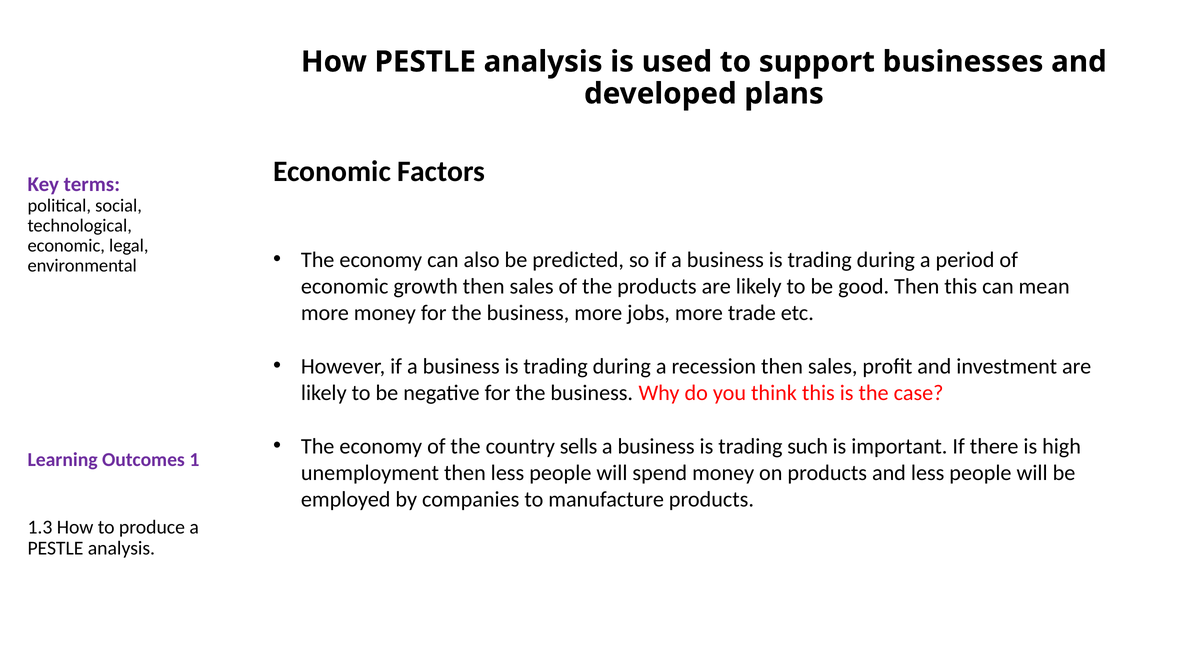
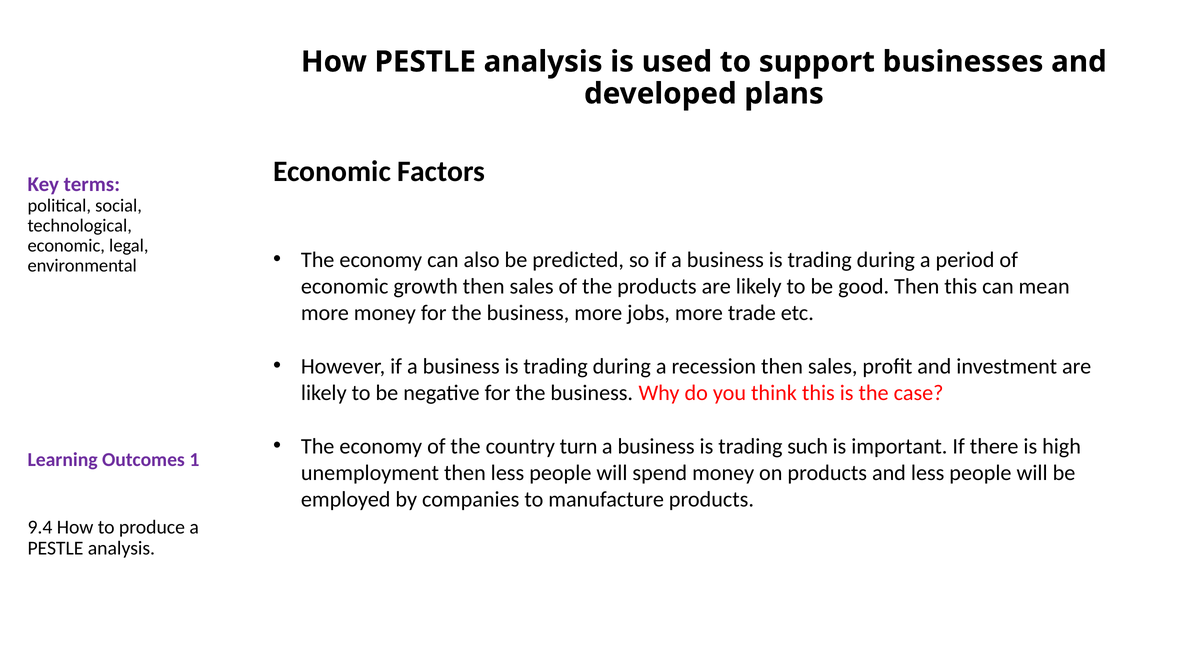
sells: sells -> turn (579, 446)
1.3: 1.3 -> 9.4 (40, 527)
